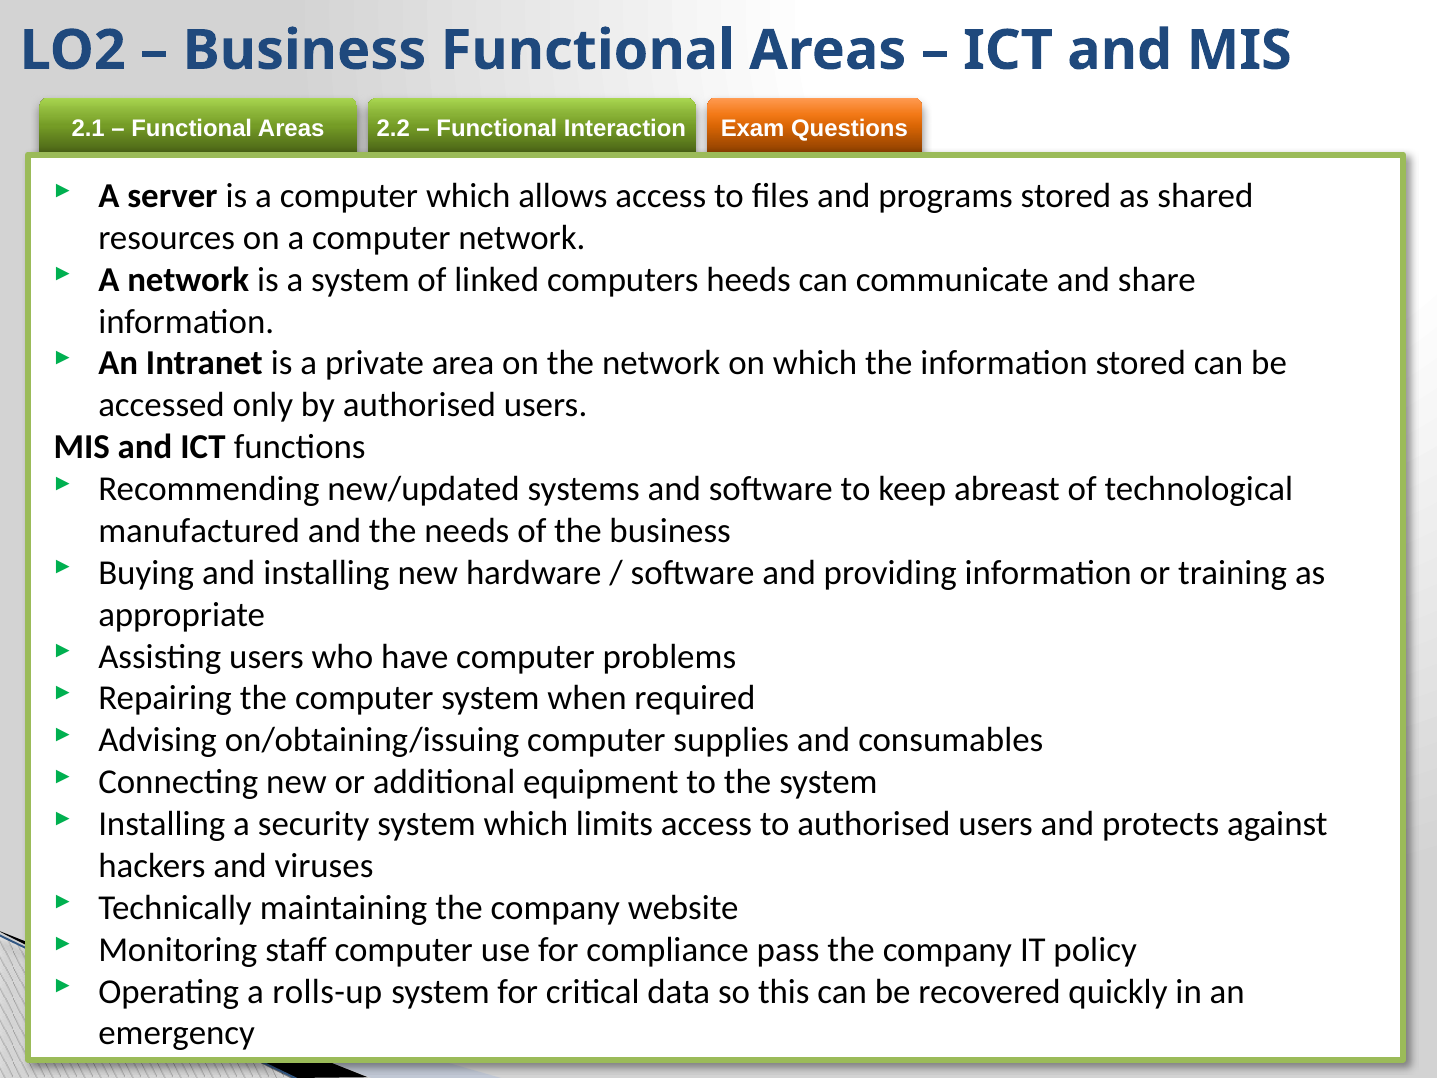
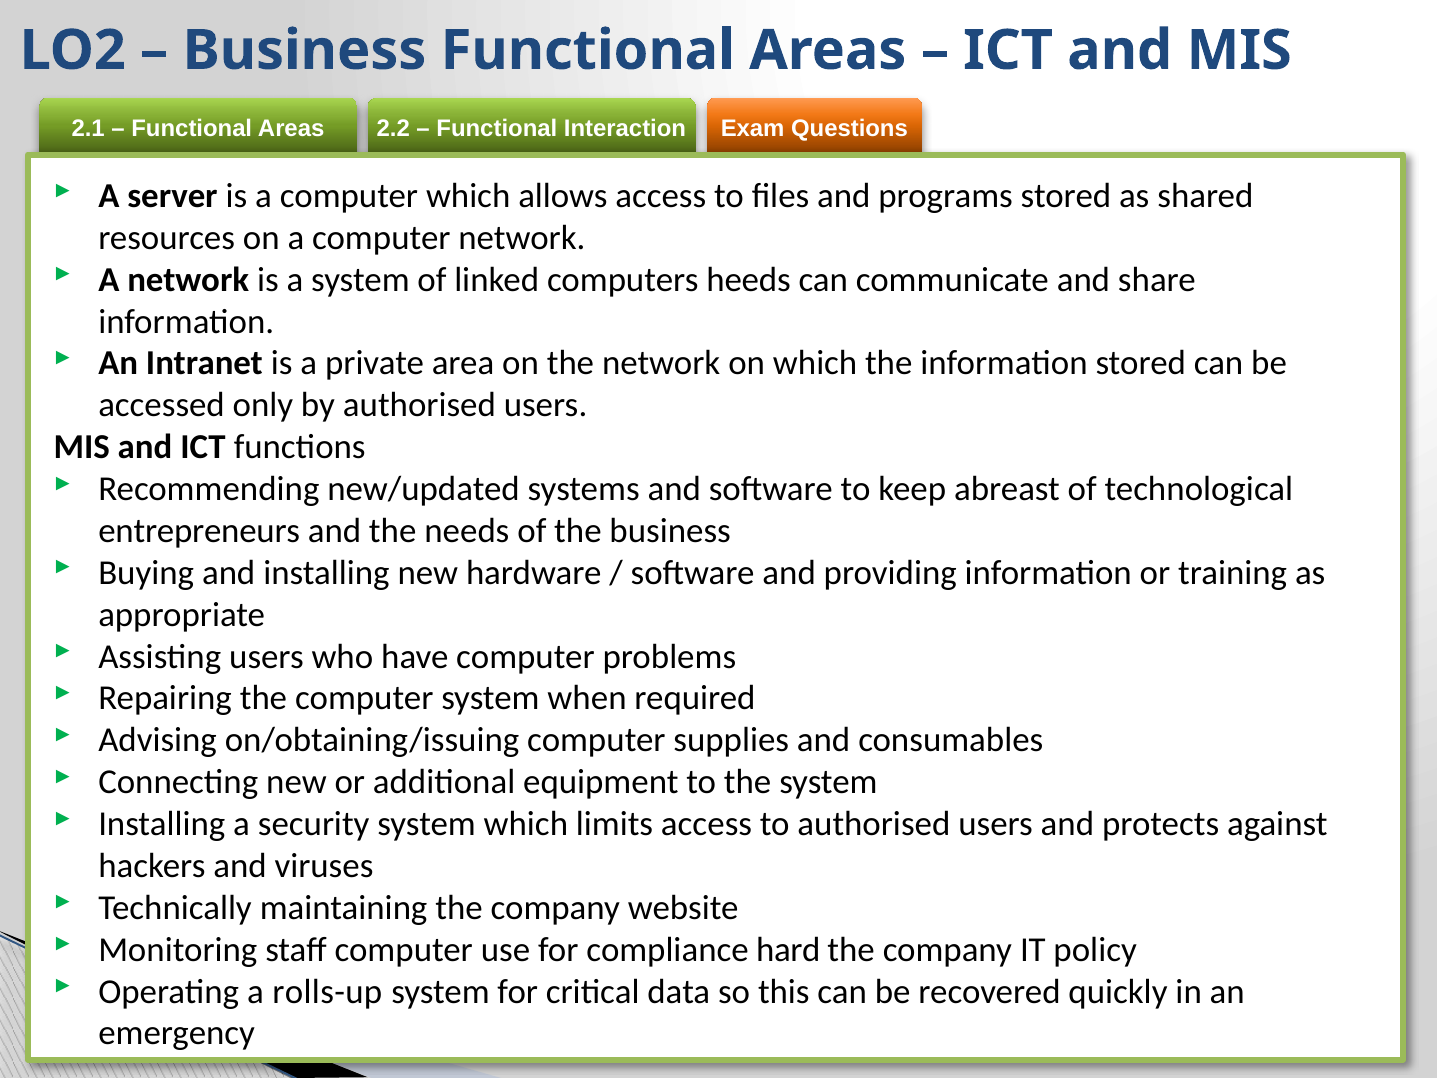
manufactured: manufactured -> entrepreneurs (199, 531)
pass: pass -> hard (788, 949)
